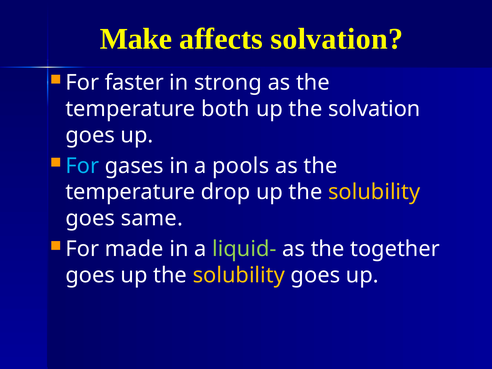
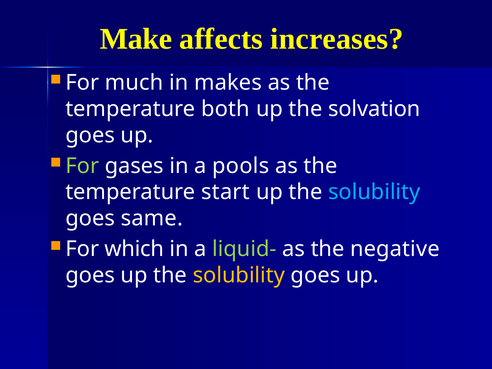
affects solvation: solvation -> increases (337, 39)
faster: faster -> much (134, 83)
strong: strong -> makes (228, 83)
For colour: light blue -> light green (82, 166)
drop: drop -> start (225, 192)
solubility colour: yellow -> light blue (374, 192)
made: made -> which (134, 249)
together: together -> negative (395, 249)
